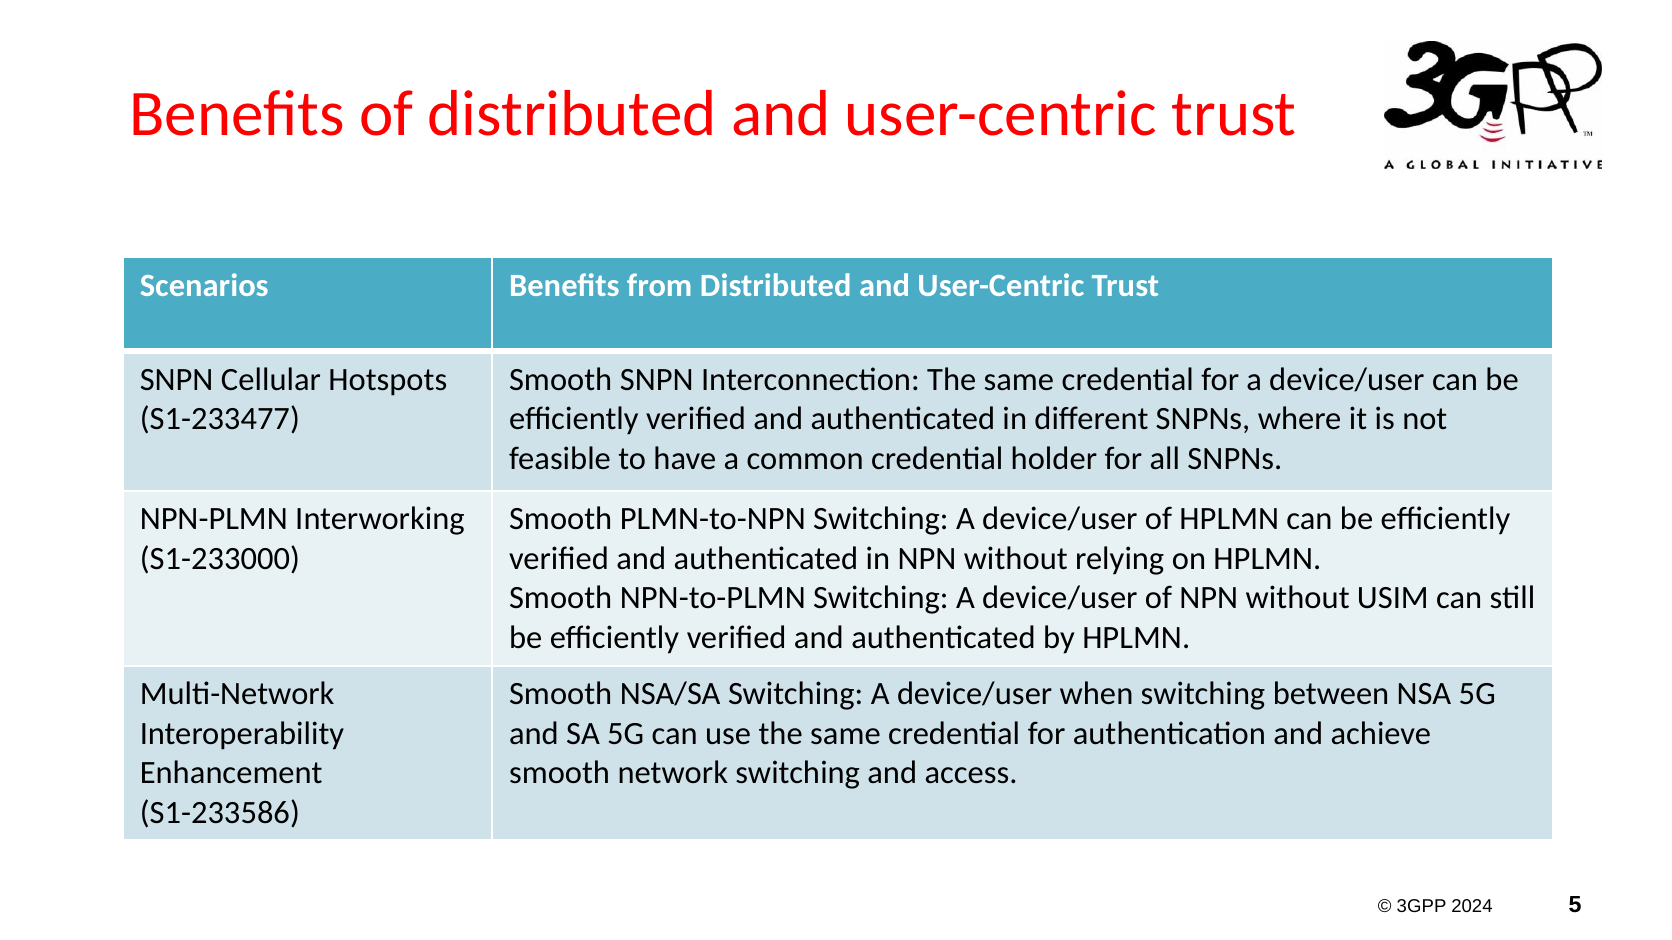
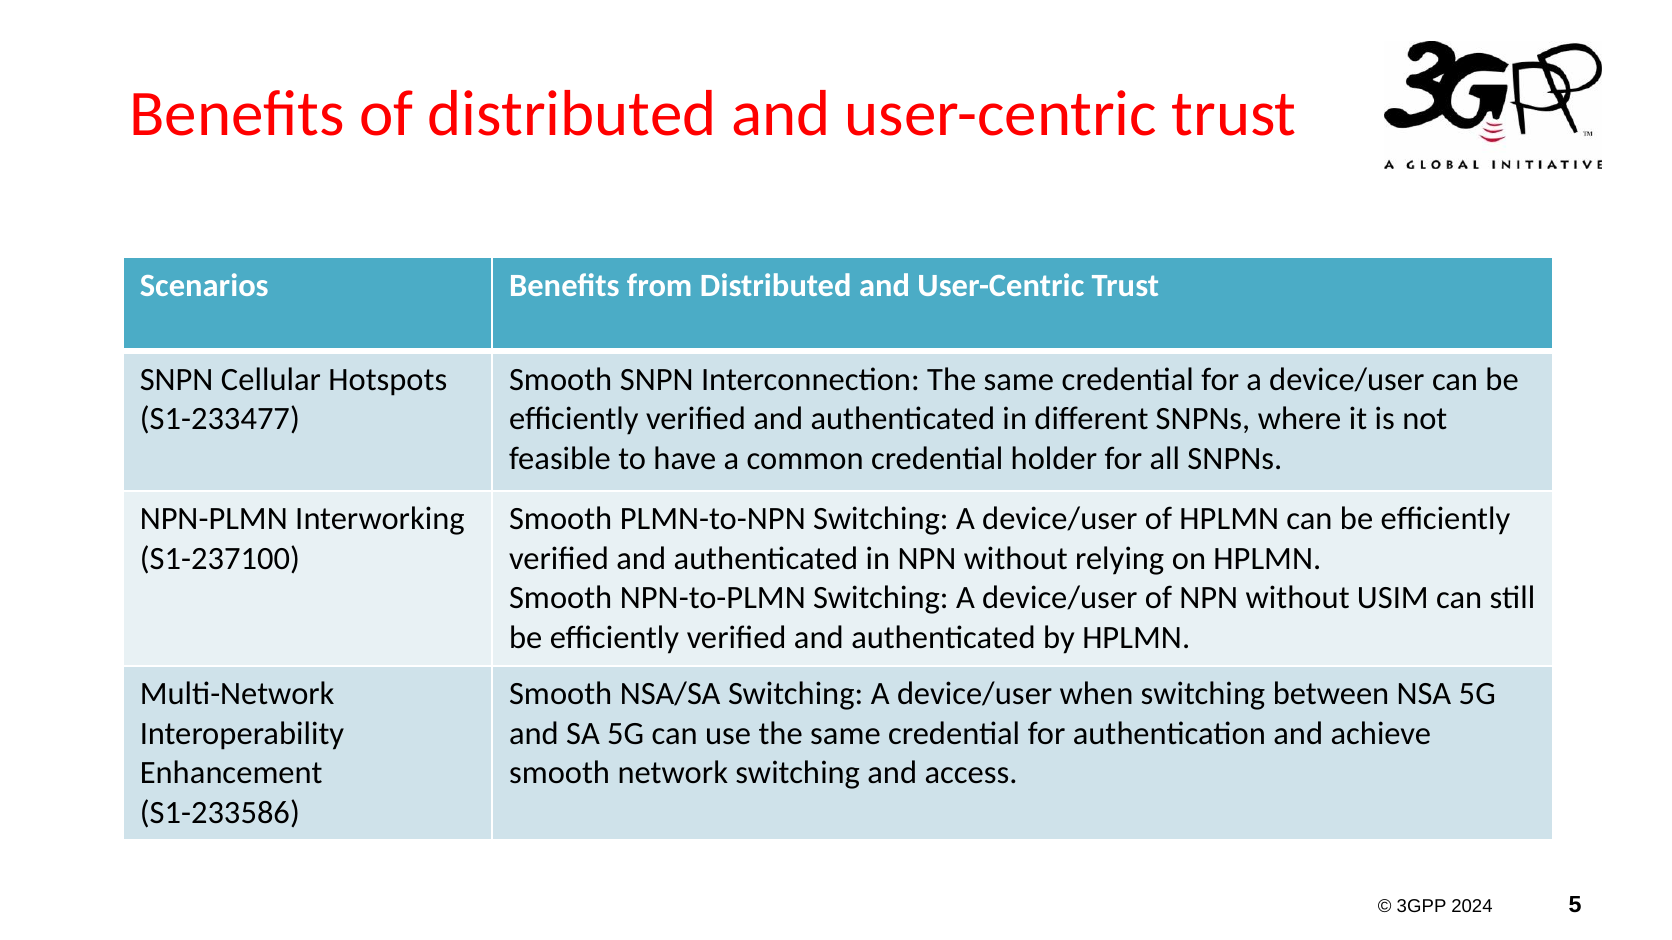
S1-233000: S1-233000 -> S1-237100 (220, 559)
